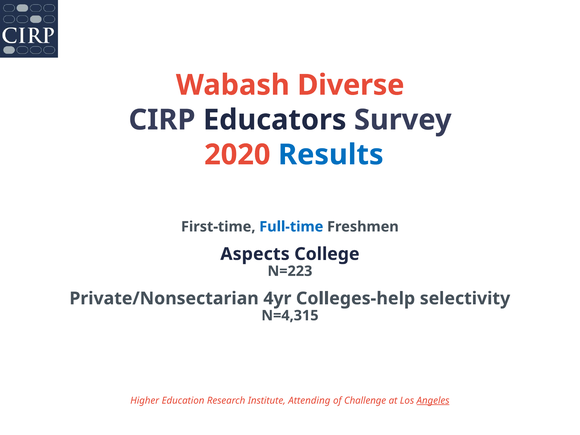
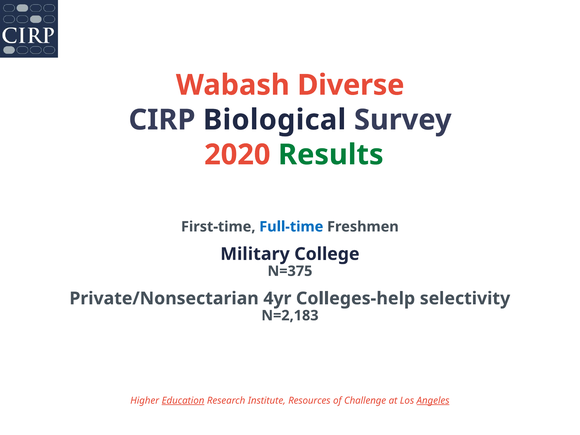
Educators: Educators -> Biological (275, 120)
Results colour: blue -> green (331, 155)
Aspects: Aspects -> Military (255, 254)
N=223: N=223 -> N=375 (290, 271)
N=4,315: N=4,315 -> N=2,183 (290, 316)
Education underline: none -> present (183, 401)
Attending: Attending -> Resources (309, 401)
